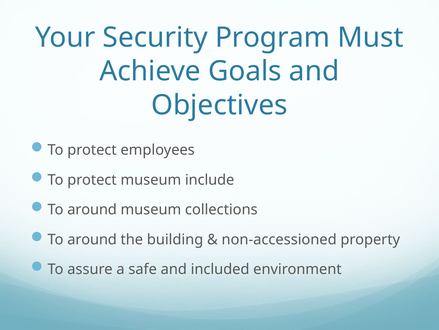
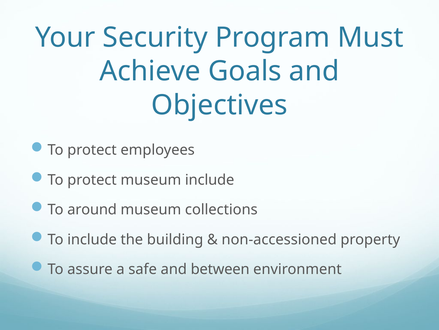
around: around -> include (92, 239)
included: included -> between (220, 269)
